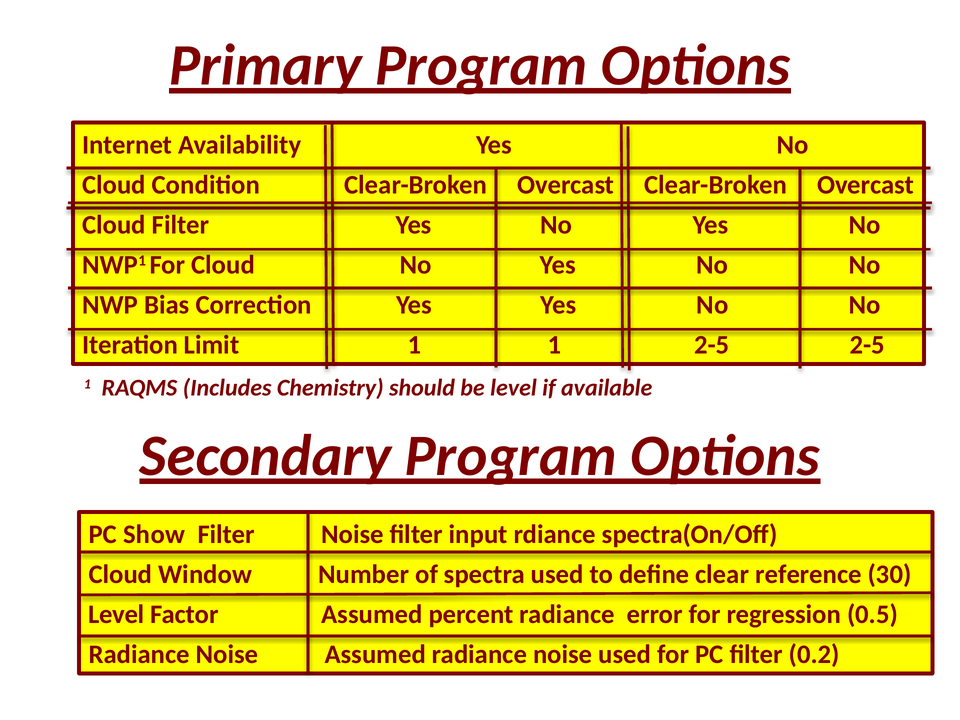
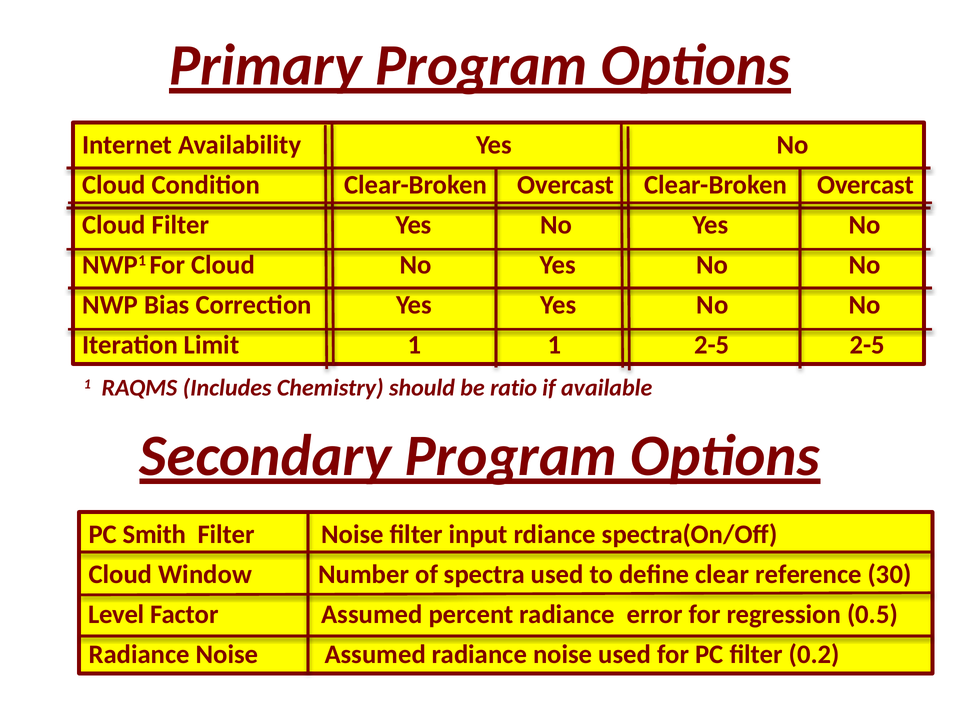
be level: level -> ratio (514, 388)
Show: Show -> Smith (154, 535)
